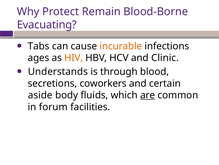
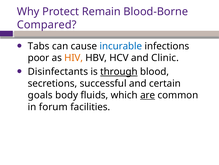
Evacuating: Evacuating -> Compared (47, 25)
incurable colour: orange -> blue (121, 46)
ages: ages -> poor (39, 58)
Understands: Understands -> Disinfectants (58, 71)
through underline: none -> present (119, 71)
coworkers: coworkers -> successful (103, 83)
aside: aside -> goals (40, 95)
